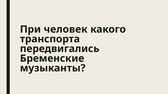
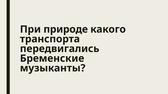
человек: человек -> природе (66, 29)
